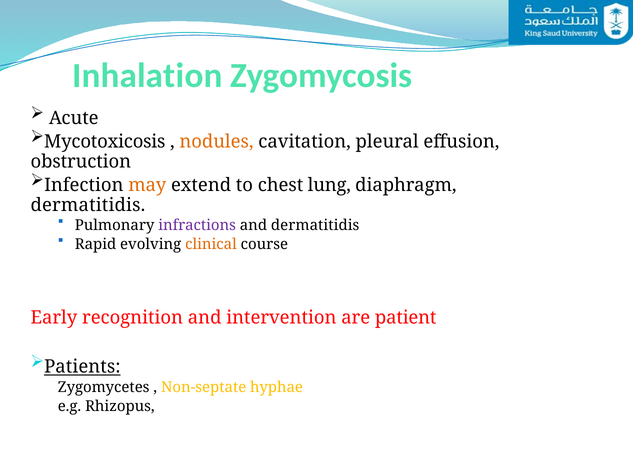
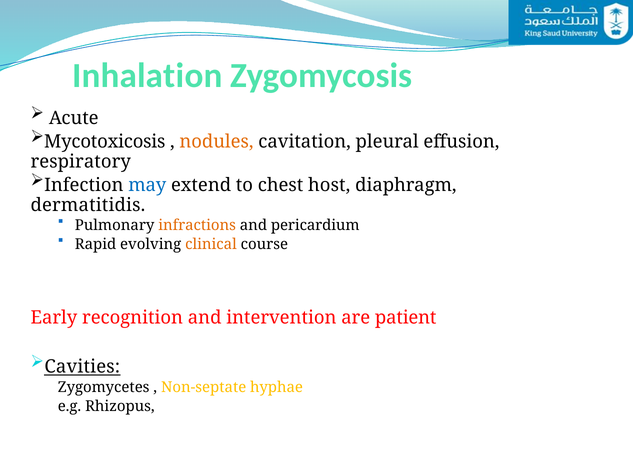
obstruction: obstruction -> respiratory (81, 162)
may colour: orange -> blue (147, 185)
lung: lung -> host (329, 185)
infractions colour: purple -> orange (197, 225)
and dermatitidis: dermatitidis -> pericardium (315, 225)
Patients: Patients -> Cavities (82, 367)
